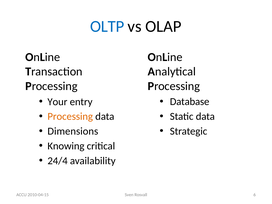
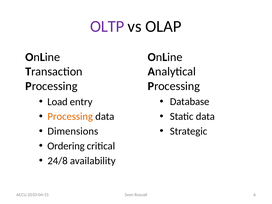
OLTP colour: blue -> purple (107, 26)
Your: Your -> Load (57, 102)
Knowing: Knowing -> Ordering (66, 146)
24/4: 24/4 -> 24/8 (58, 161)
